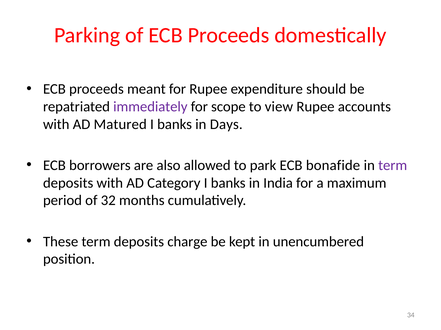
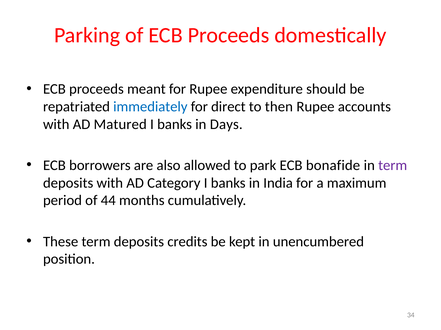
immediately colour: purple -> blue (150, 107)
scope: scope -> direct (228, 107)
view: view -> then (279, 107)
32: 32 -> 44 (108, 201)
charge: charge -> credits (187, 242)
